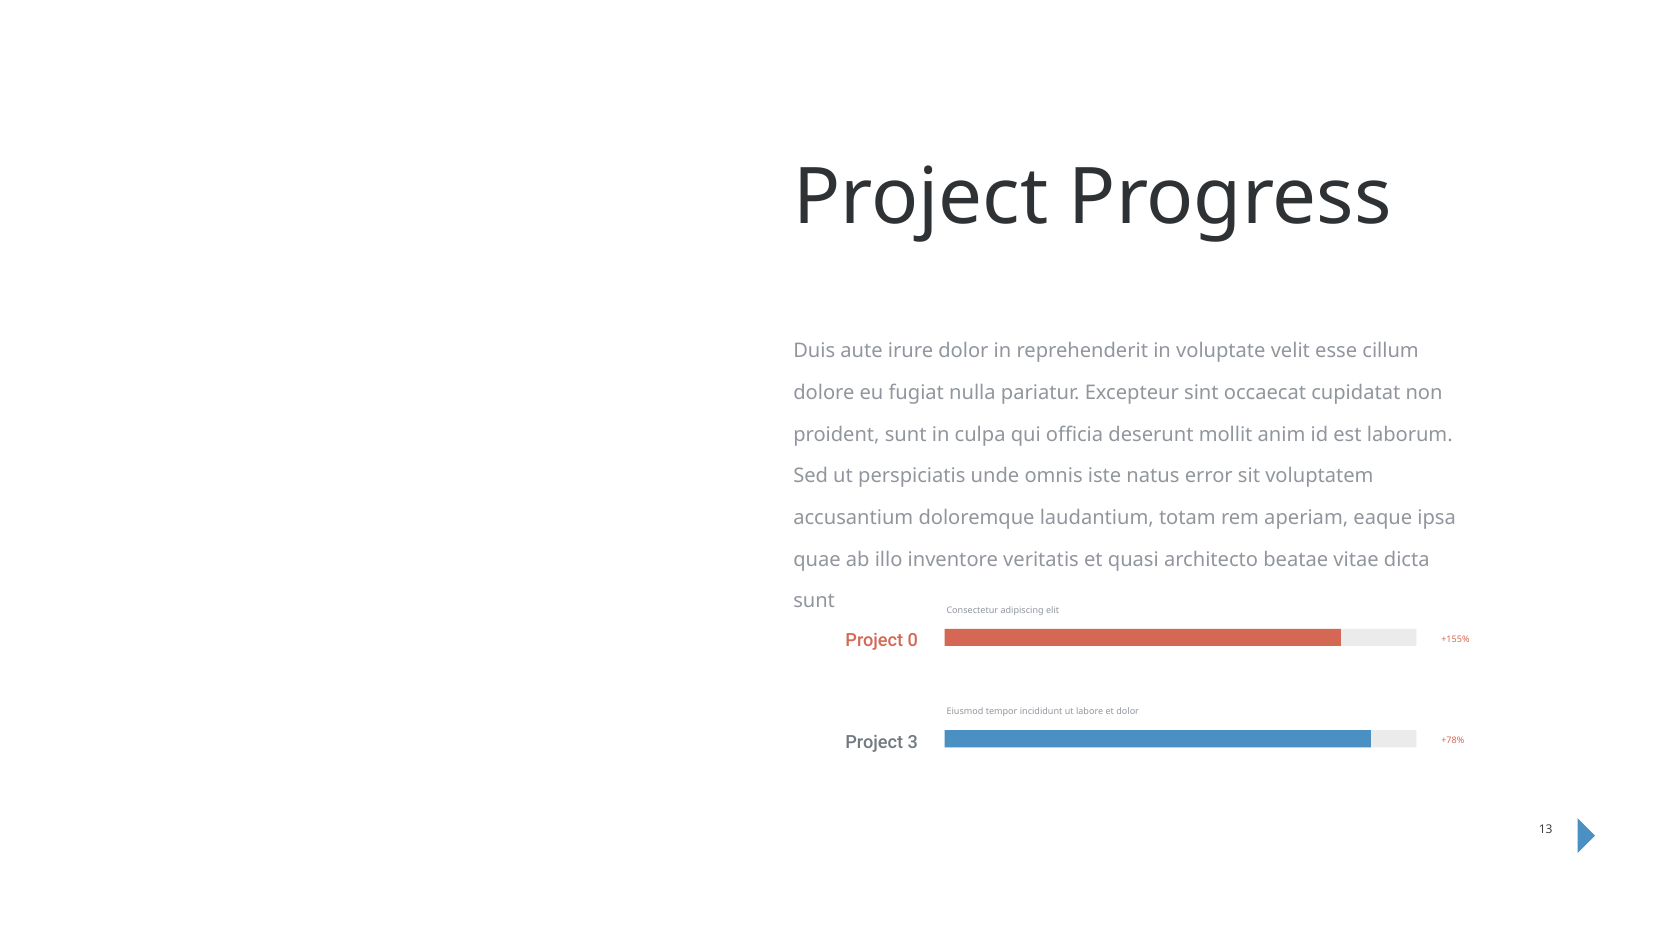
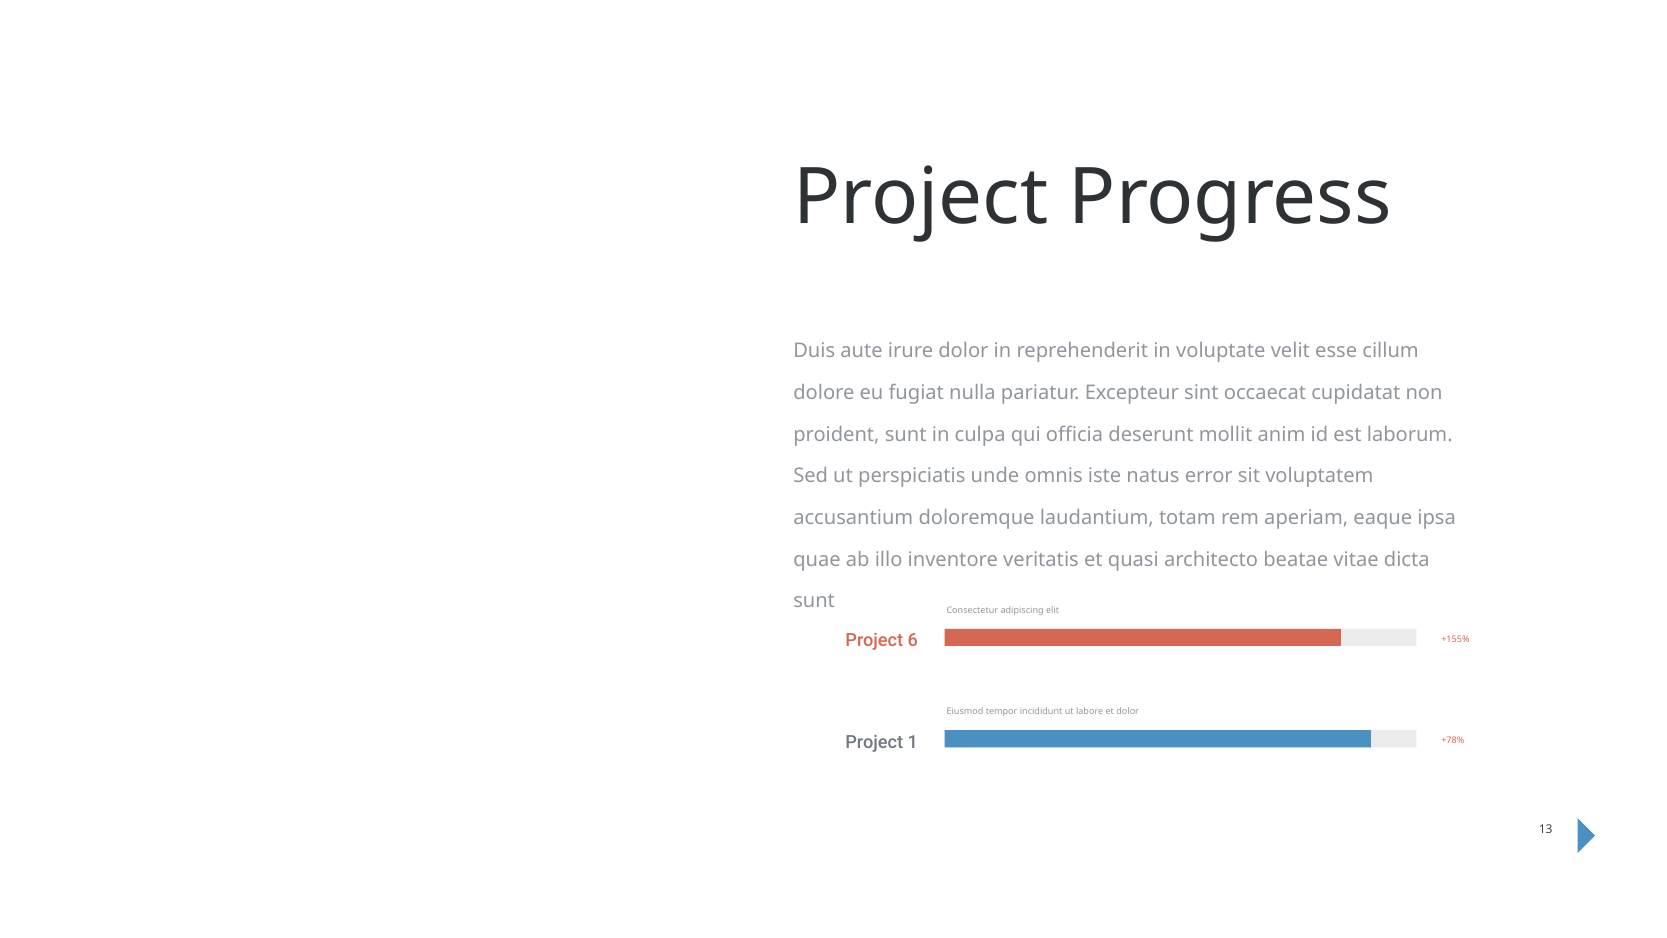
0: 0 -> 6 (913, 641)
3: 3 -> 1 (913, 742)
